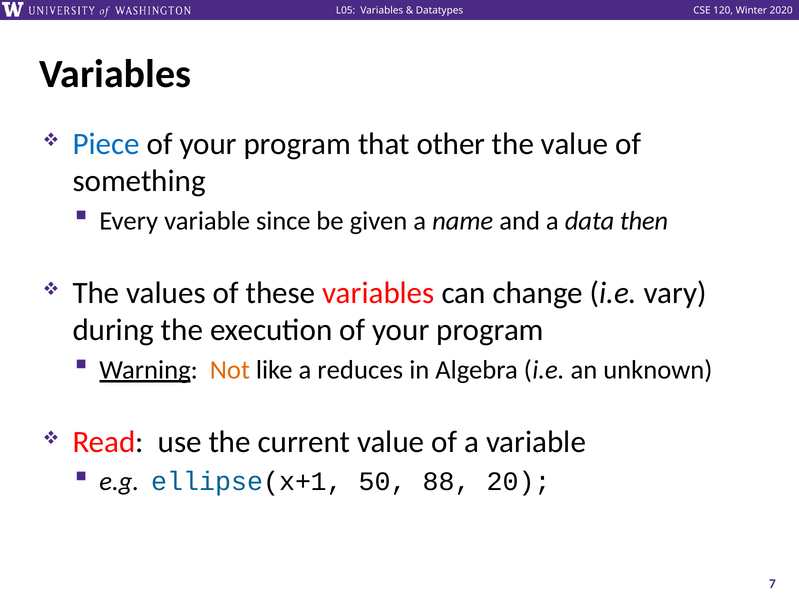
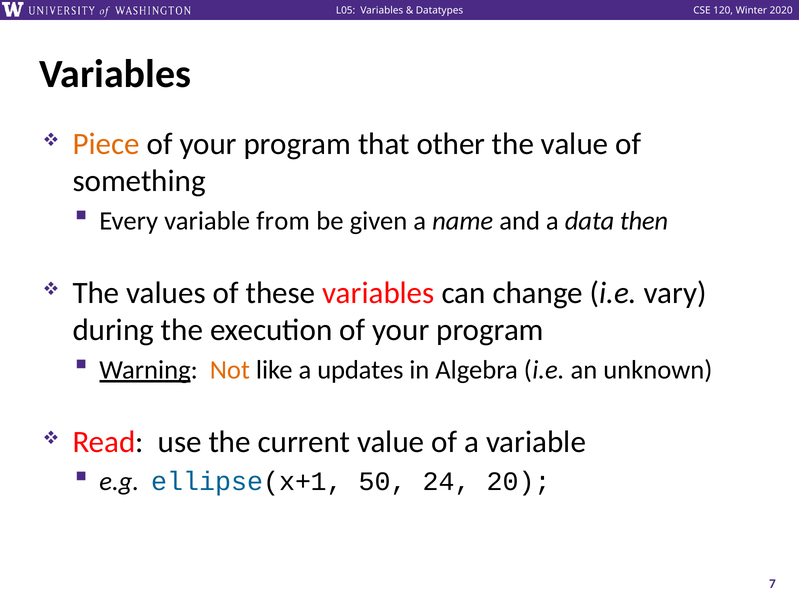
Piece colour: blue -> orange (106, 144)
since: since -> from (283, 221)
reduces: reduces -> updates (360, 370)
88: 88 -> 24 (447, 482)
